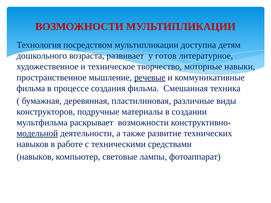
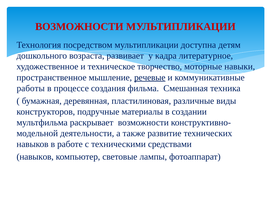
готов: готов -> кадра (166, 56)
фильма: фильма -> работы (31, 88)
модельной underline: present -> none (37, 134)
